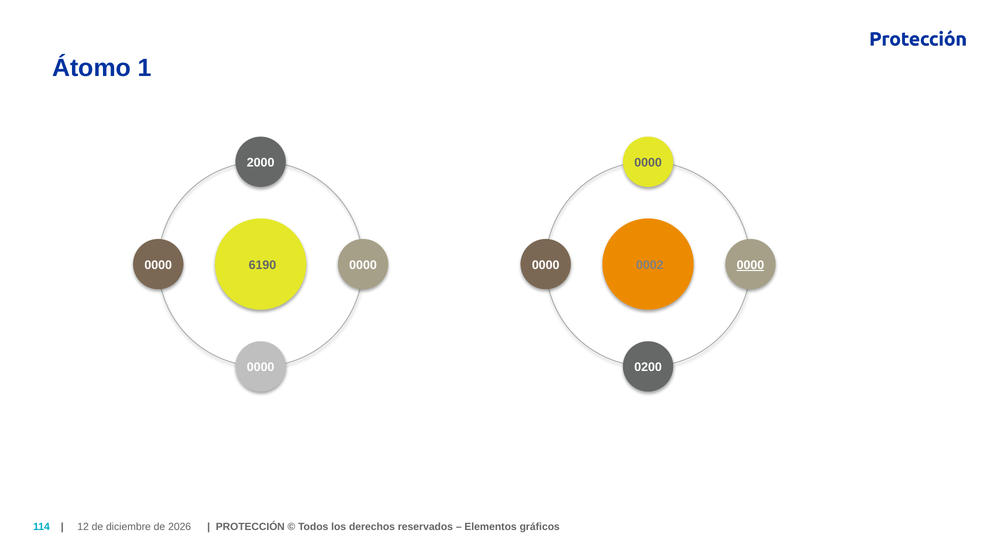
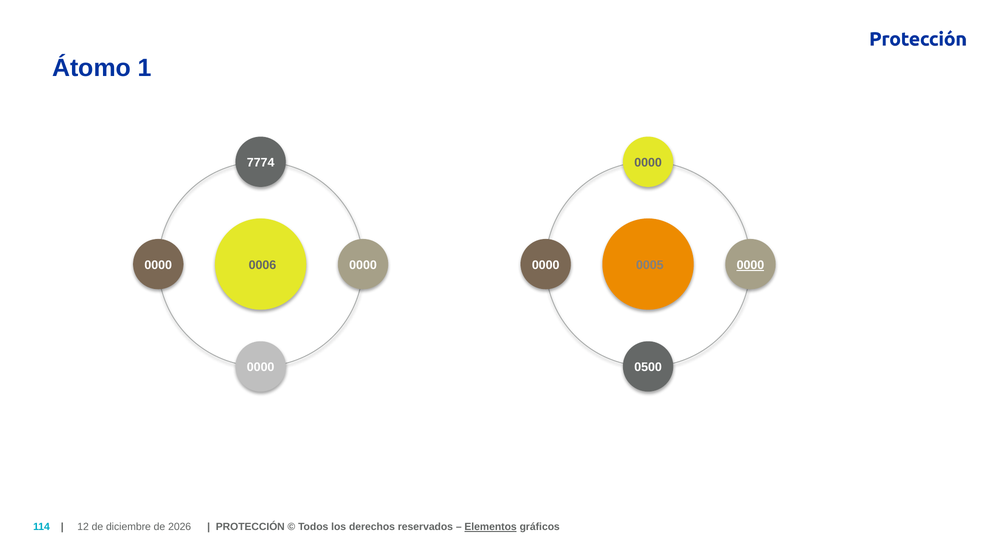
2000: 2000 -> 7774 (261, 163)
6190: 6190 -> 0006 (262, 265)
0002: 0002 -> 0005 (650, 265)
0200: 0200 -> 0500 (648, 367)
Elementos underline: none -> present (491, 527)
